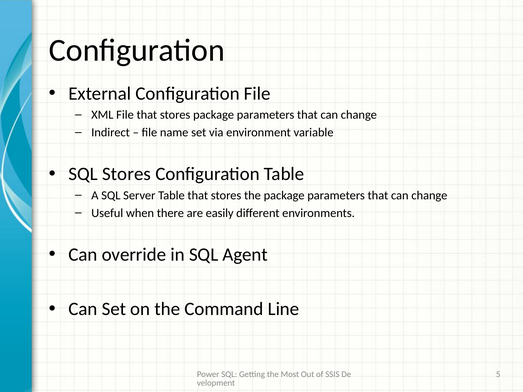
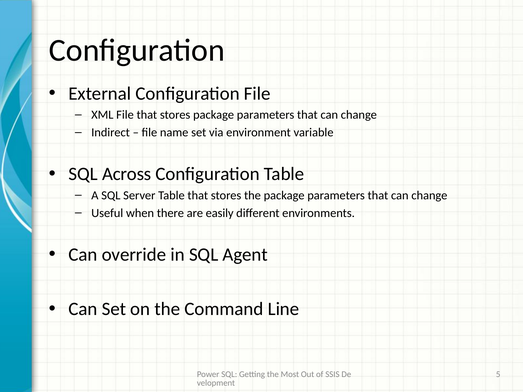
SQL Stores: Stores -> Across (127, 174)
